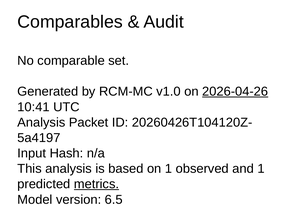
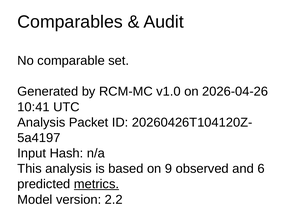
2026-04-26 underline: present -> none (235, 92)
on 1: 1 -> 9 (169, 169)
and 1: 1 -> 6 (261, 169)
6.5: 6.5 -> 2.2 (114, 200)
